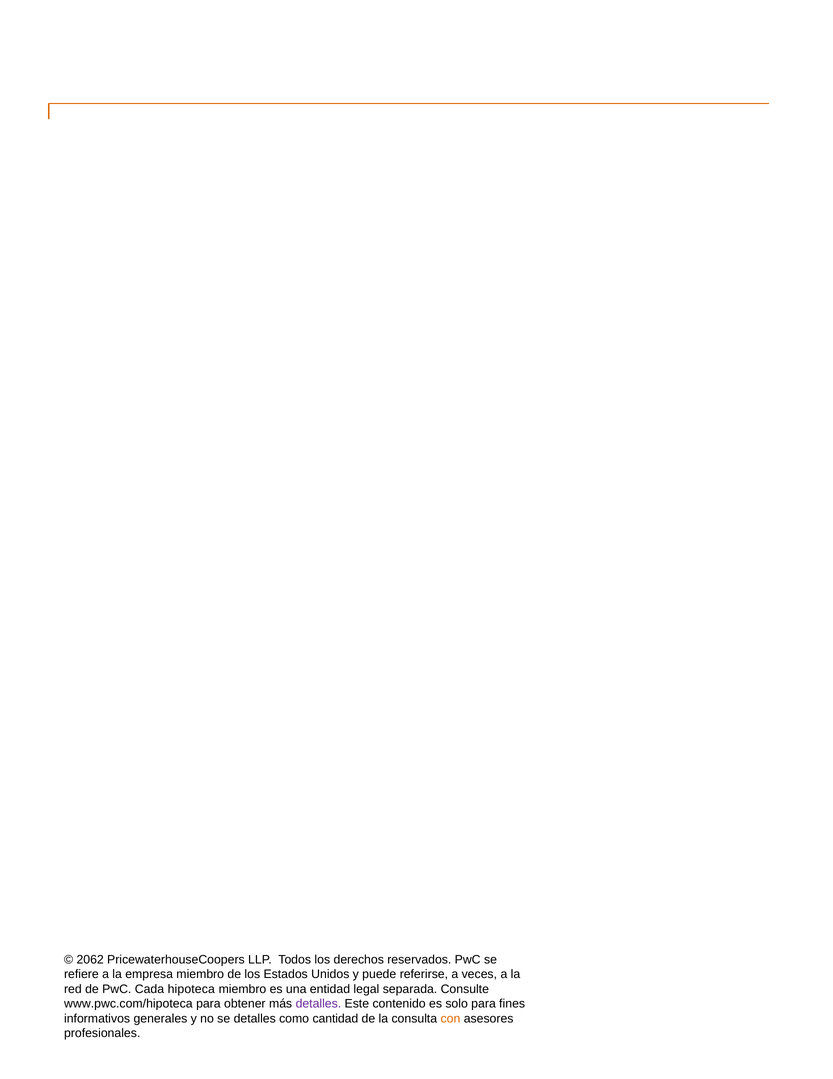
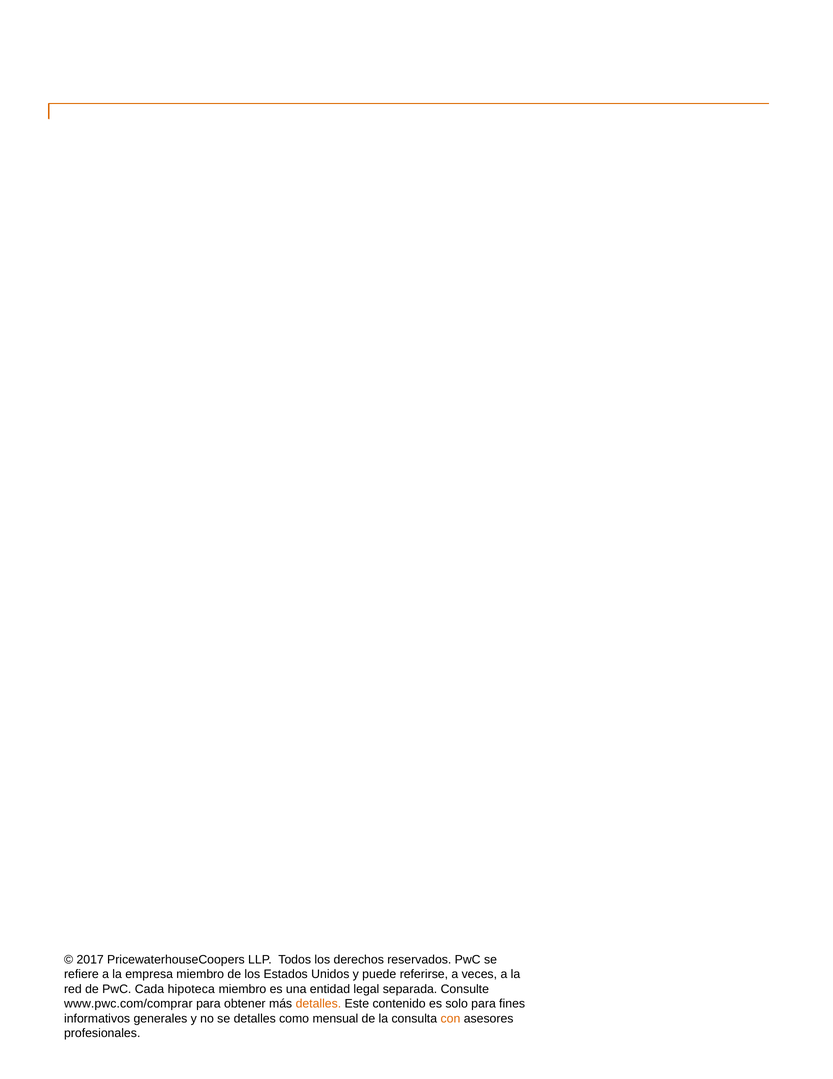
2062: 2062 -> 2017 (90, 959)
www.pwc.com/hipoteca: www.pwc.com/hipoteca -> www.pwc.com/comprar (128, 1003)
detalles colour: purple -> orange (318, 1003)
cantidad: cantidad -> mensual (335, 1018)
